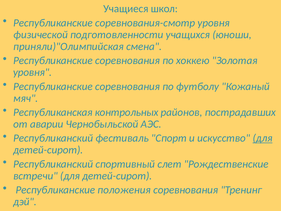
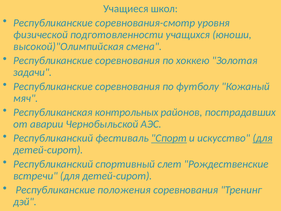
приняли)"Олимпийская: приняли)"Олимпийская -> высокой)"Олимпийская (69, 46)
уровня: уровня -> задачи (33, 72)
Спорт underline: none -> present (169, 138)
